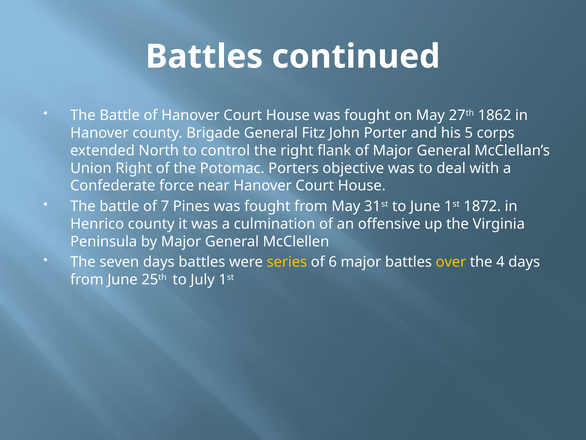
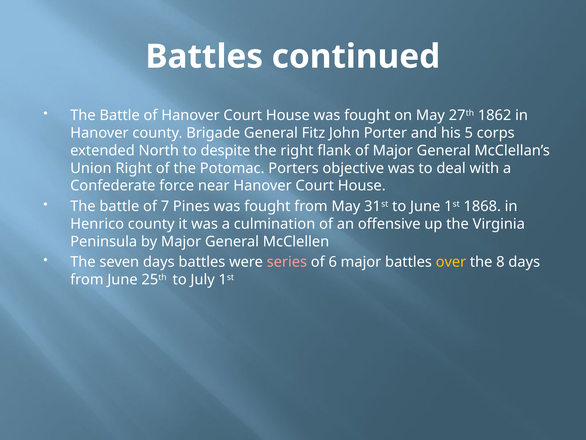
control: control -> despite (225, 150)
1872: 1872 -> 1868 (482, 206)
series colour: yellow -> pink (287, 262)
4: 4 -> 8 (500, 262)
